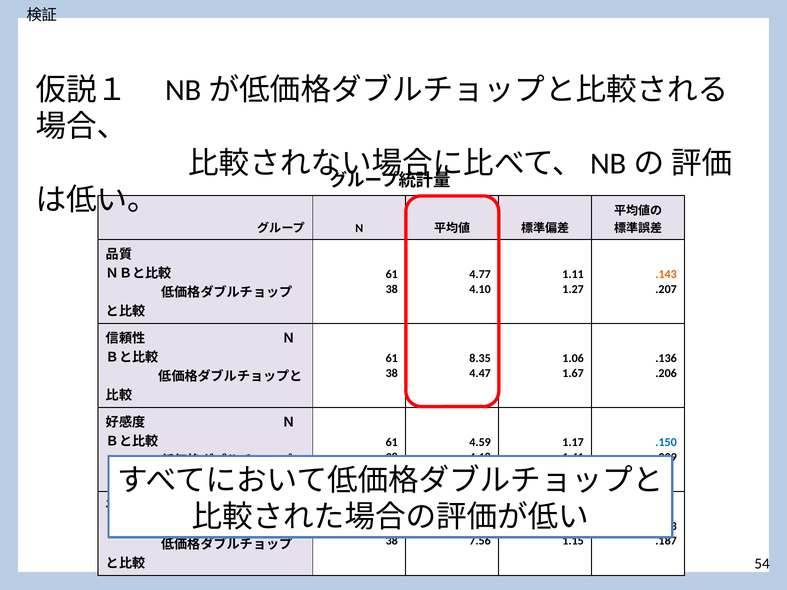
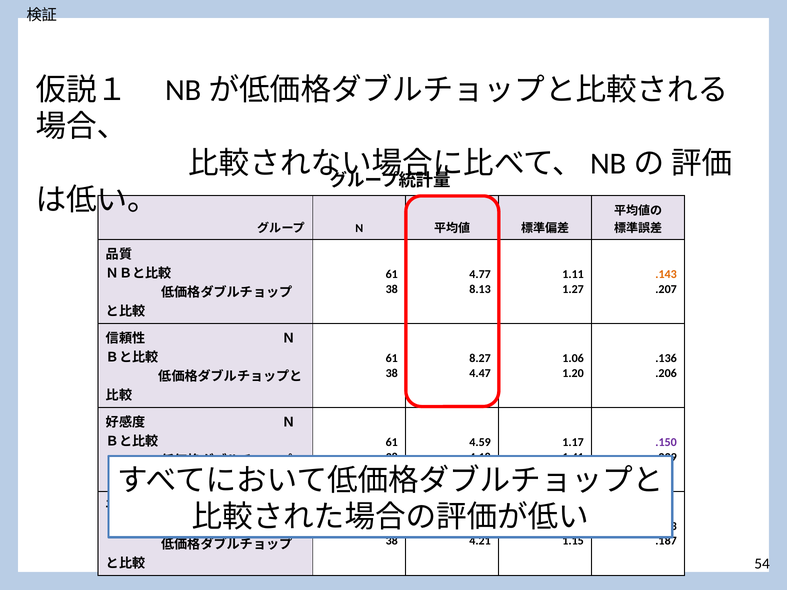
4.10: 4.10 -> 8.13 (480, 289)
8.35: 8.35 -> 8.27 (480, 358)
1.67: 1.67 -> 1.20 (573, 373)
.150 colour: blue -> purple (666, 442)
7.56: 7.56 -> 4.21 (480, 541)
